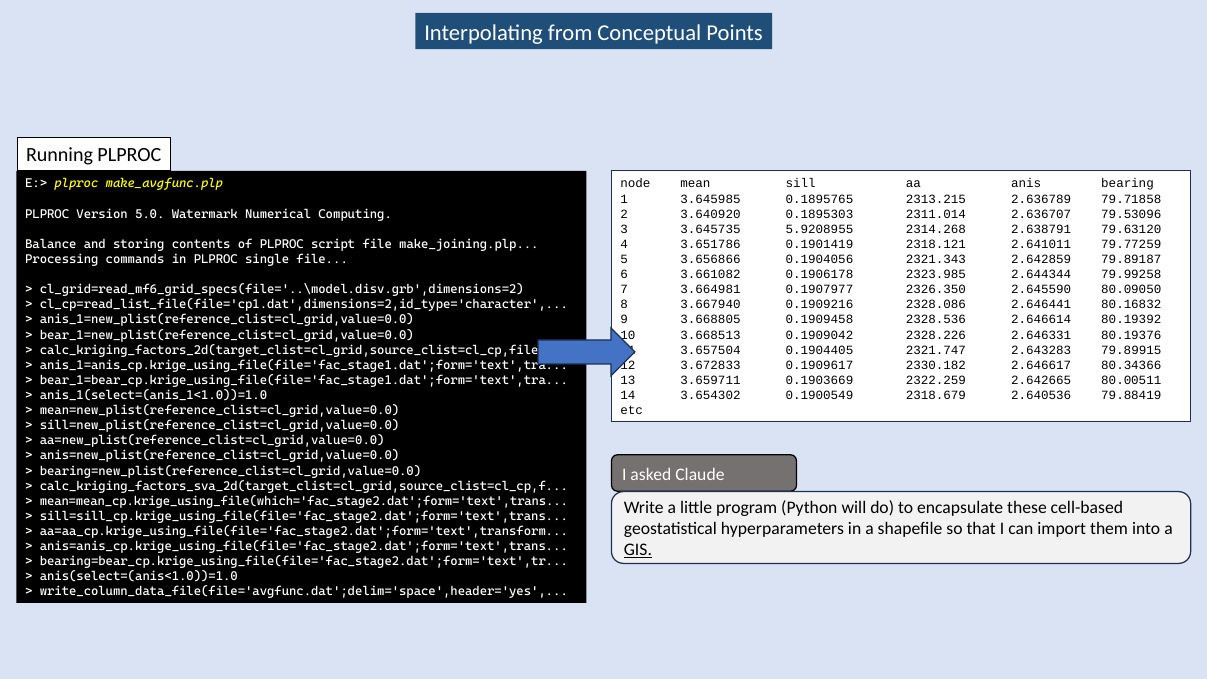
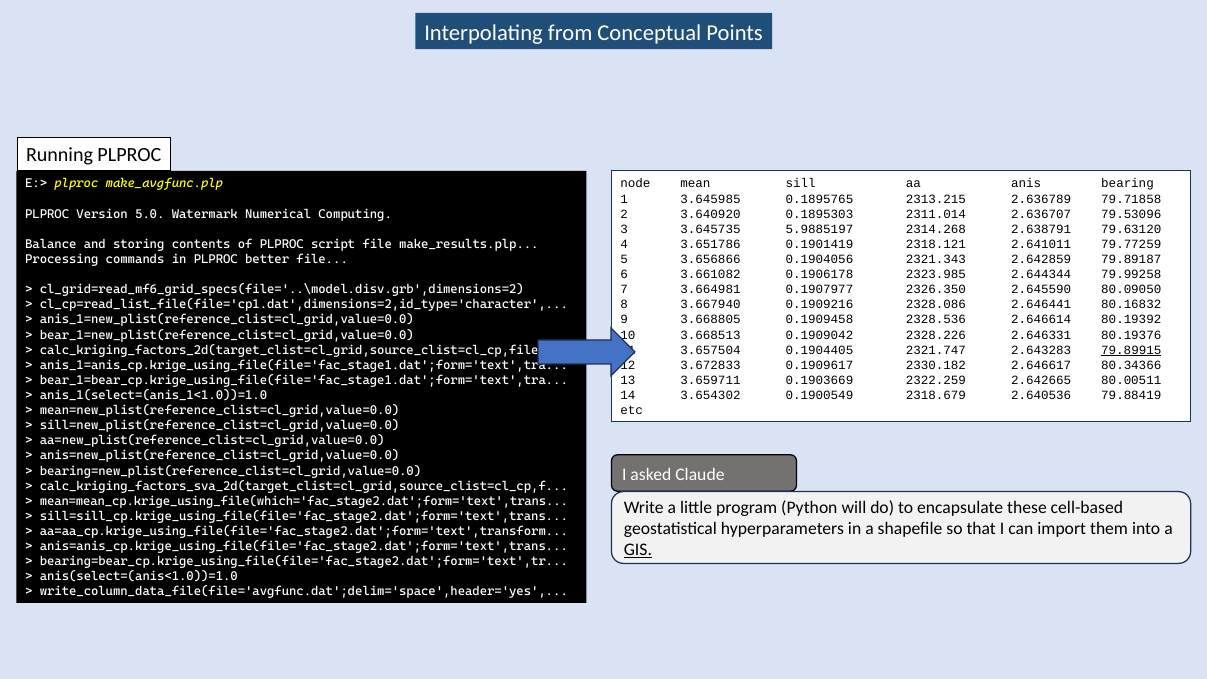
5.9208955: 5.9208955 -> 5.9885197 (819, 229)
make_joining.plp: make_joining.plp -> make_results.plp (469, 244)
single: single -> better (267, 259)
79.89915 underline: none -> present (1131, 350)
